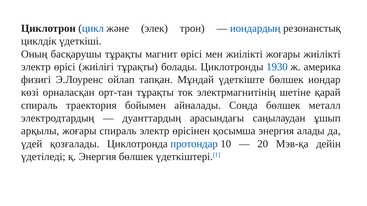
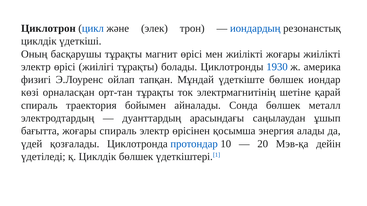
арқылы: арқылы -> бағытта (40, 131)
қ Энергия: Энергия -> Циклдік (97, 157)
